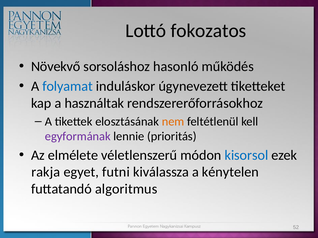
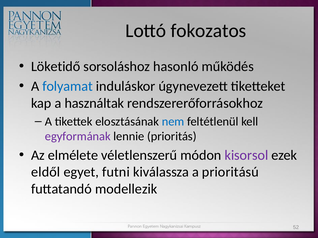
Növekvő: Növekvő -> Löketidő (56, 67)
nem colour: orange -> blue (173, 122)
kisorsol colour: blue -> purple (246, 155)
rakja: rakja -> eldől (46, 172)
kénytelen: kénytelen -> prioritású (230, 172)
algoritmus: algoritmus -> modellezik (126, 189)
